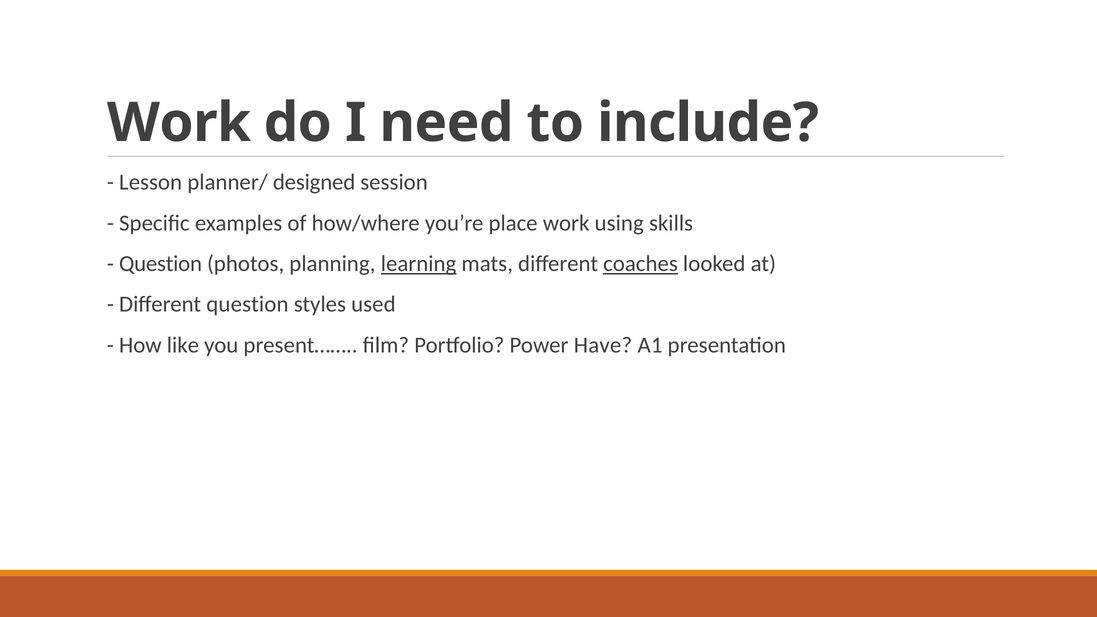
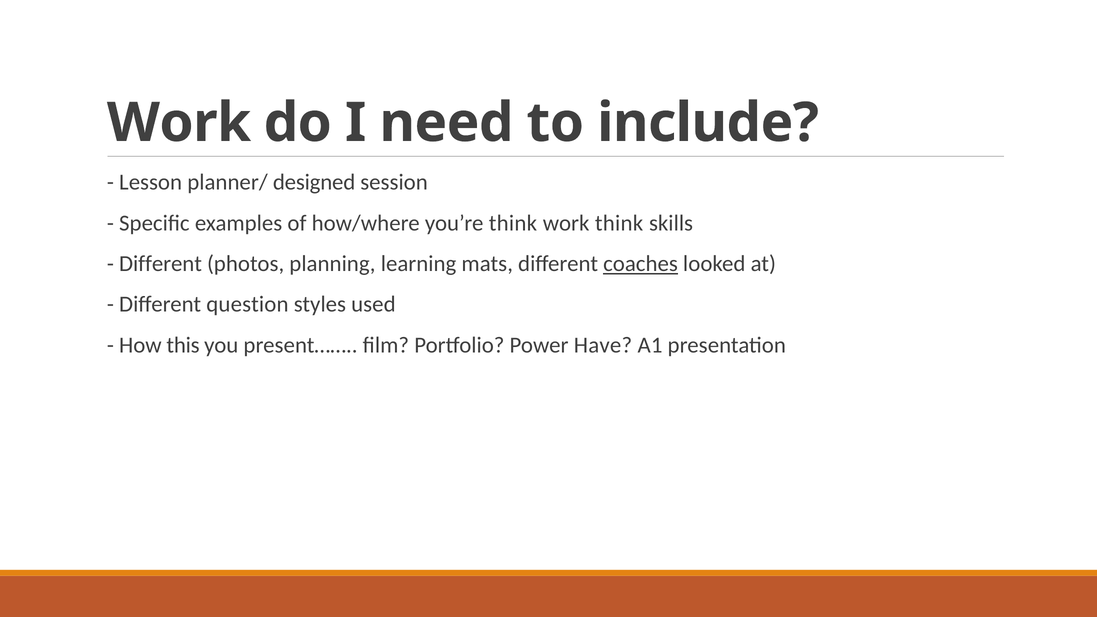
you’re place: place -> think (513, 223)
work using: using -> think (619, 223)
Question: Question -> Different (160, 264)
learning underline: present -> none (419, 264)
like: like -> this (183, 345)
